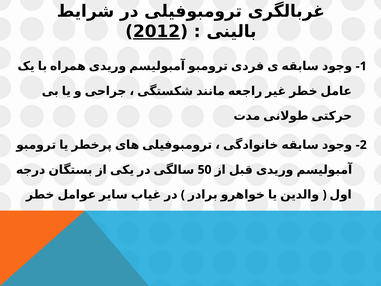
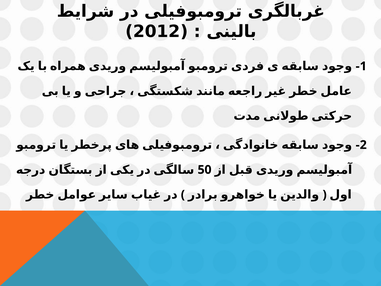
2012 underline: present -> none (157, 32)
